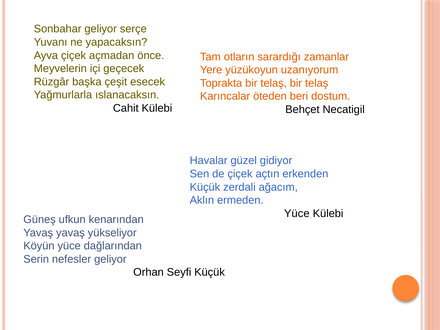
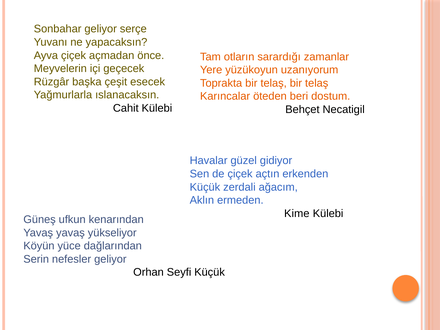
Yüce: Yüce -> Kime (297, 213)
